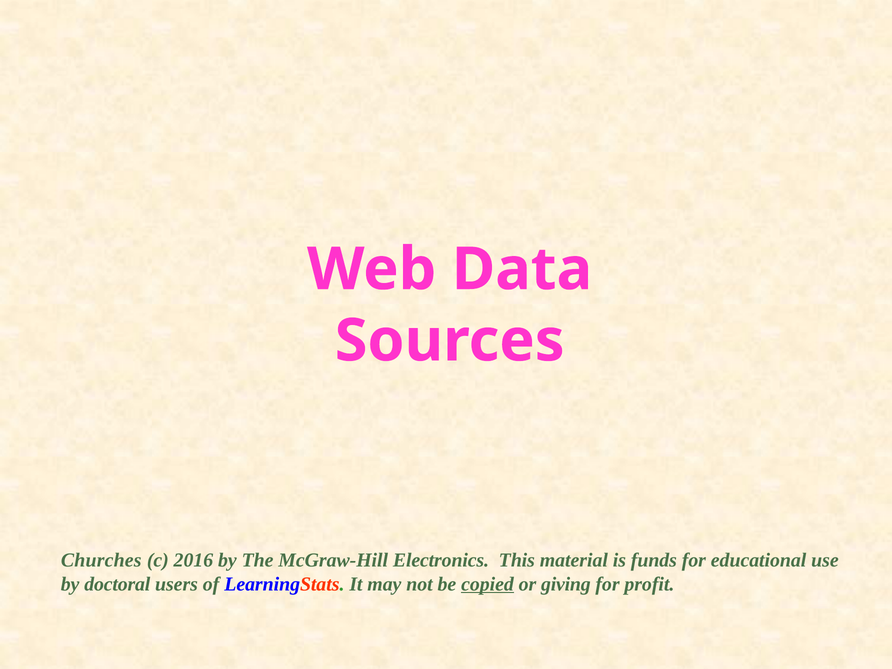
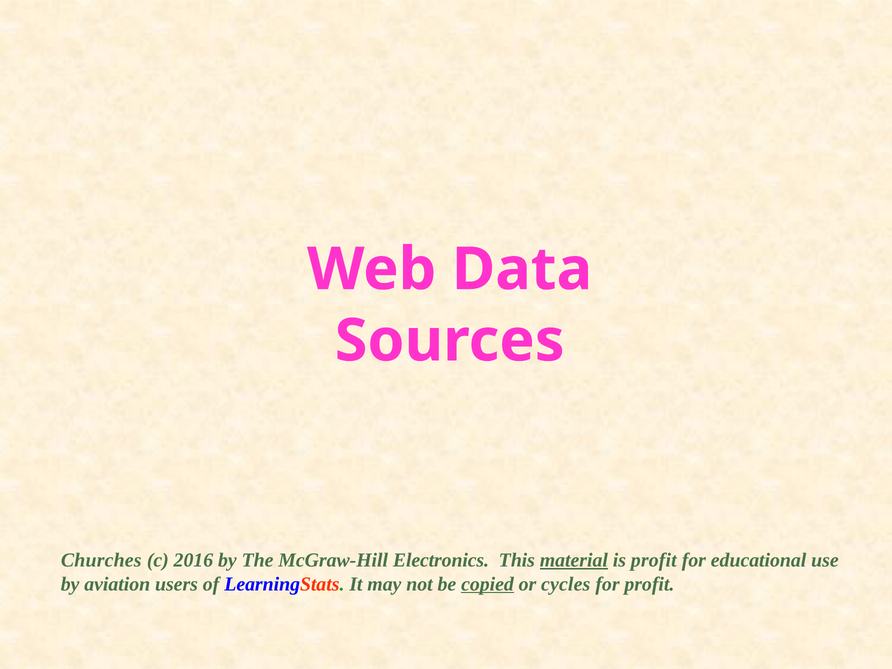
material underline: none -> present (574, 560)
is funds: funds -> profit (654, 560)
doctoral: doctoral -> aviation (117, 584)
giving: giving -> cycles (566, 584)
